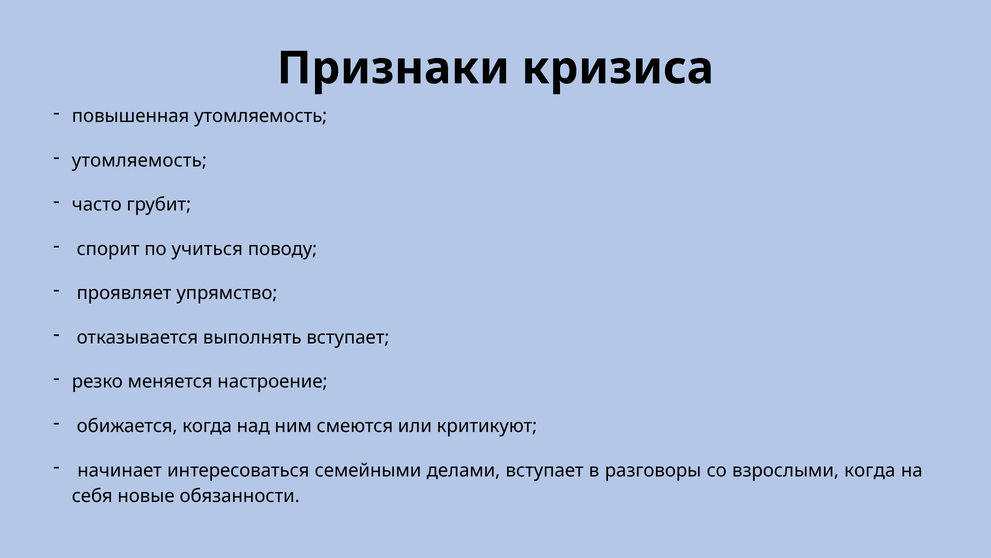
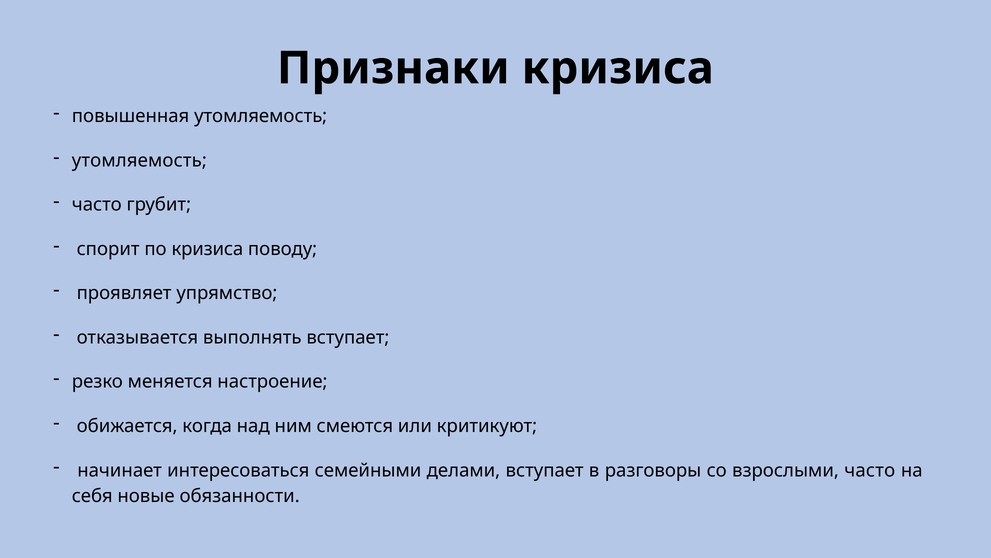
по учиться: учиться -> кризиса (207, 249)
взрослыми когда: когда -> часто (870, 470)
